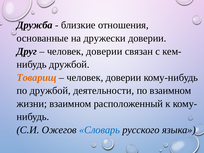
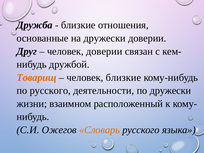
доверии: доверии -> близкие (123, 77)
по дружбой: дружбой -> русского (50, 91)
по взаимном: взаимном -> дружески (170, 91)
Словарь colour: blue -> orange (99, 130)
